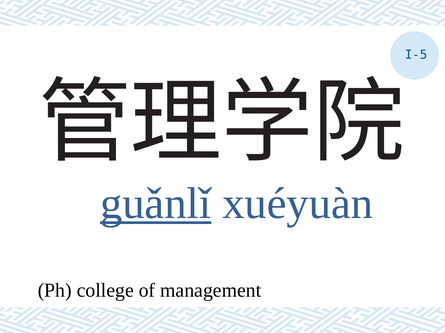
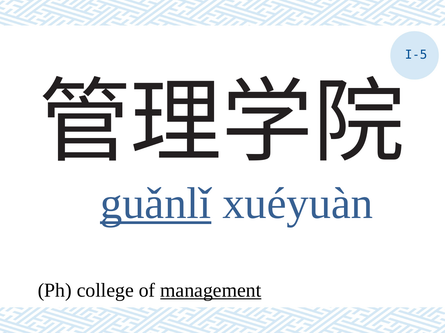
management underline: none -> present (211, 291)
